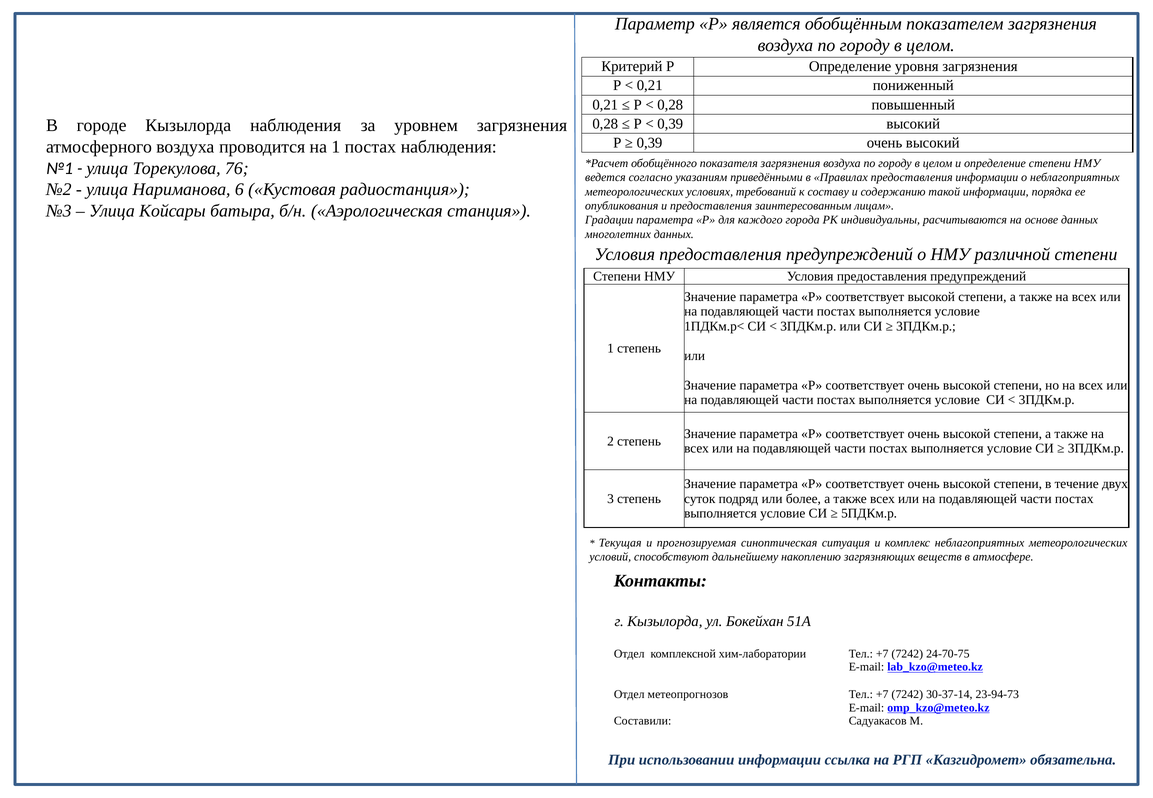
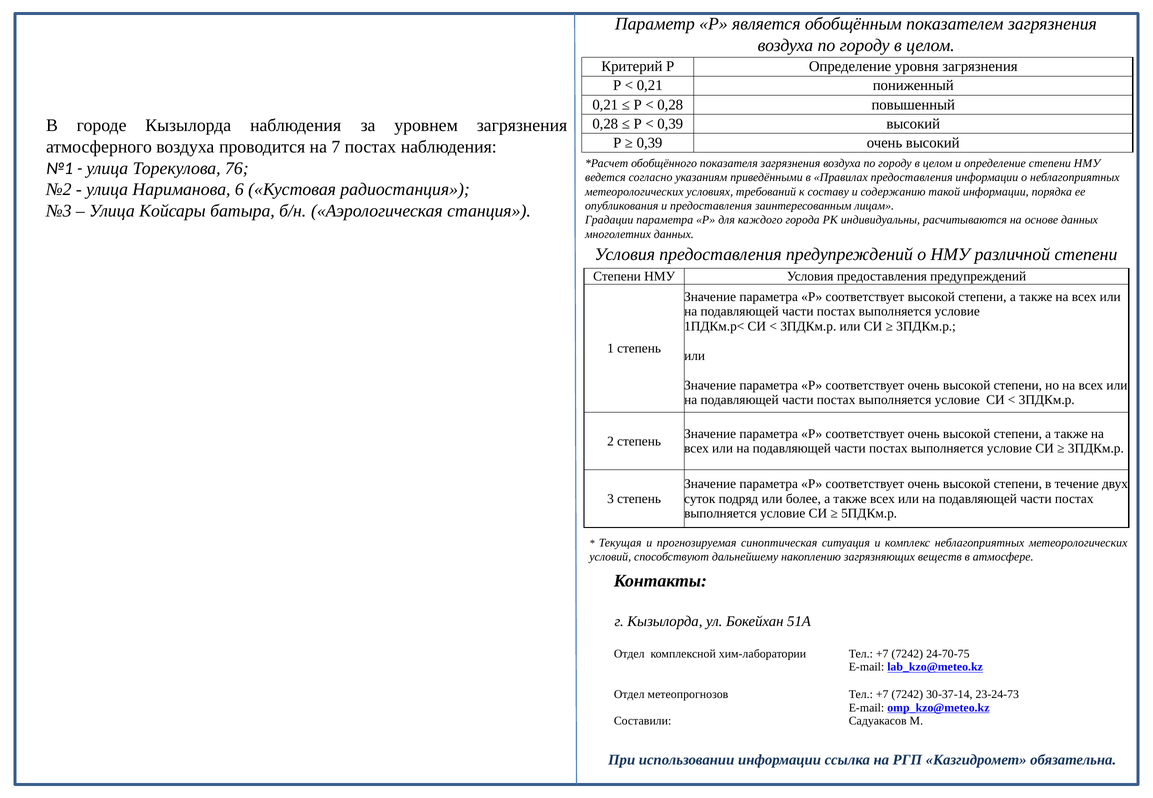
на 1: 1 -> 7 (336, 147)
23-94-73: 23-94-73 -> 23-24-73 (997, 695)
